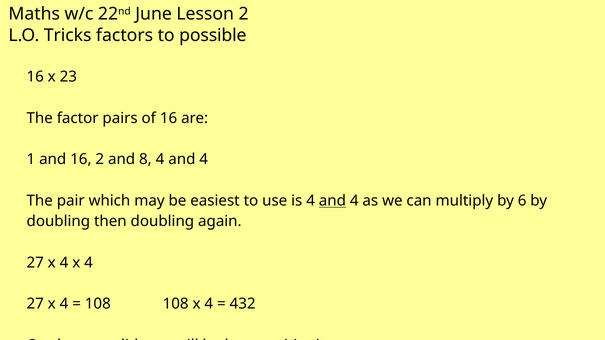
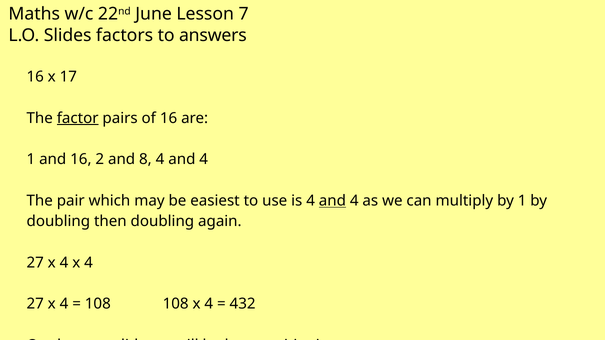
Lesson 2: 2 -> 7 (244, 14)
Tricks: Tricks -> Slides (68, 35)
possible: possible -> answers (213, 35)
23: 23 -> 17 (68, 77)
factor underline: none -> present (78, 118)
by 6: 6 -> 1 (522, 201)
